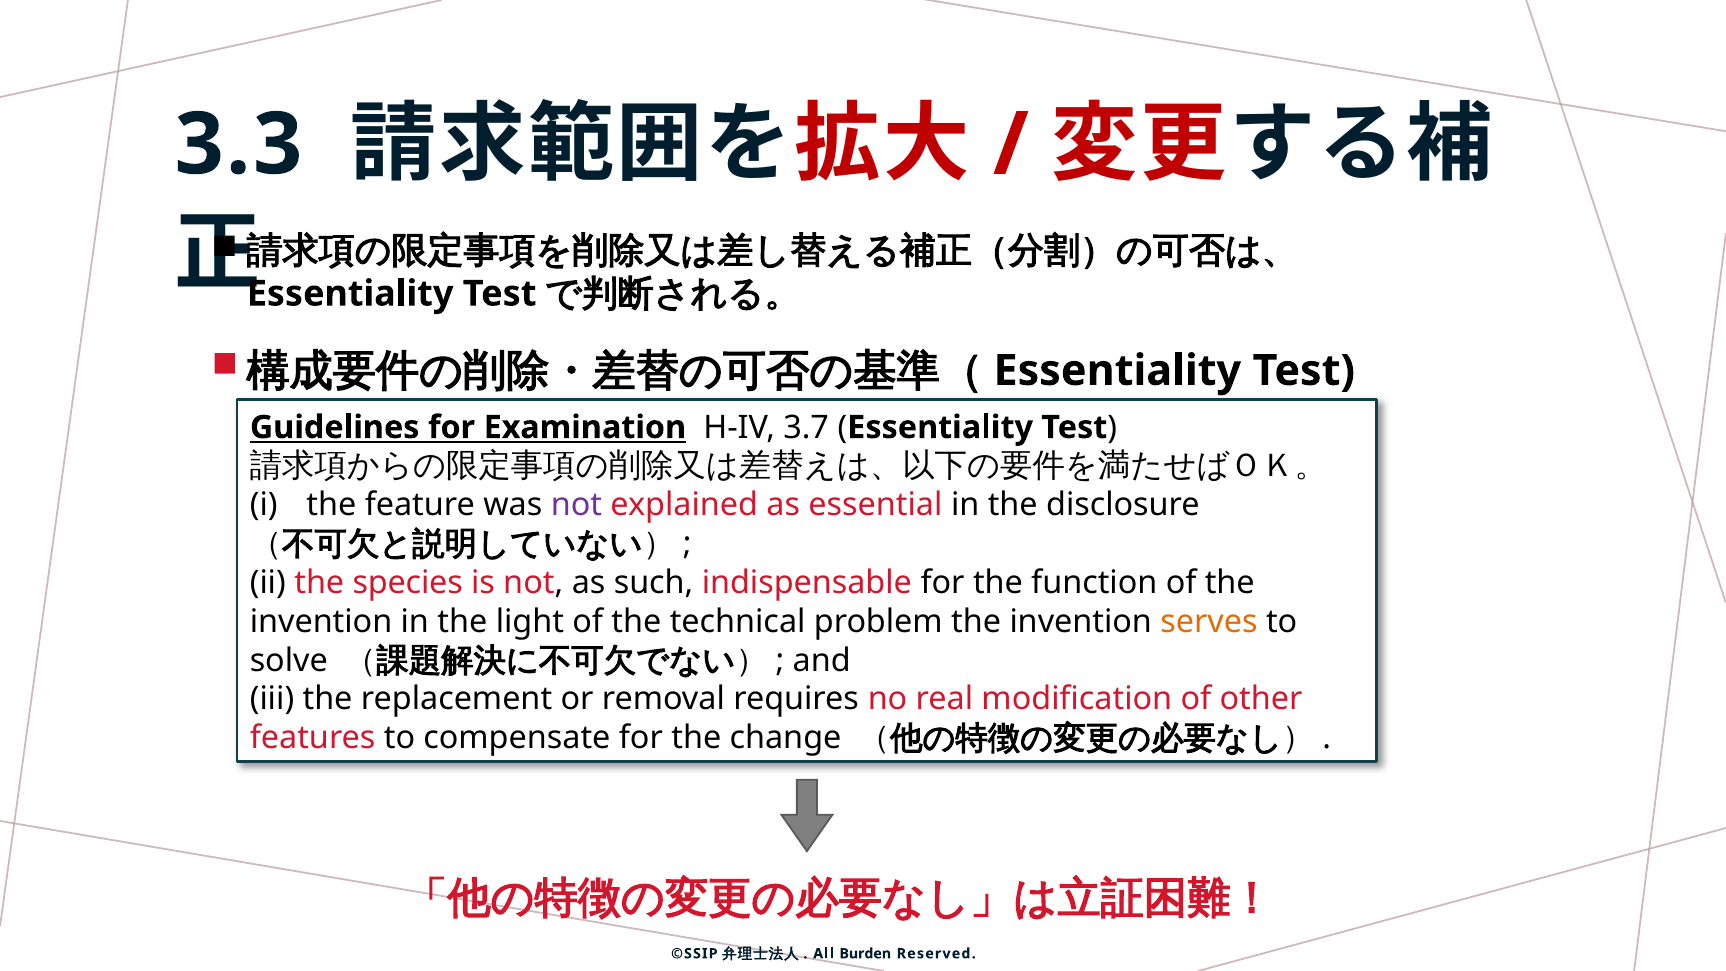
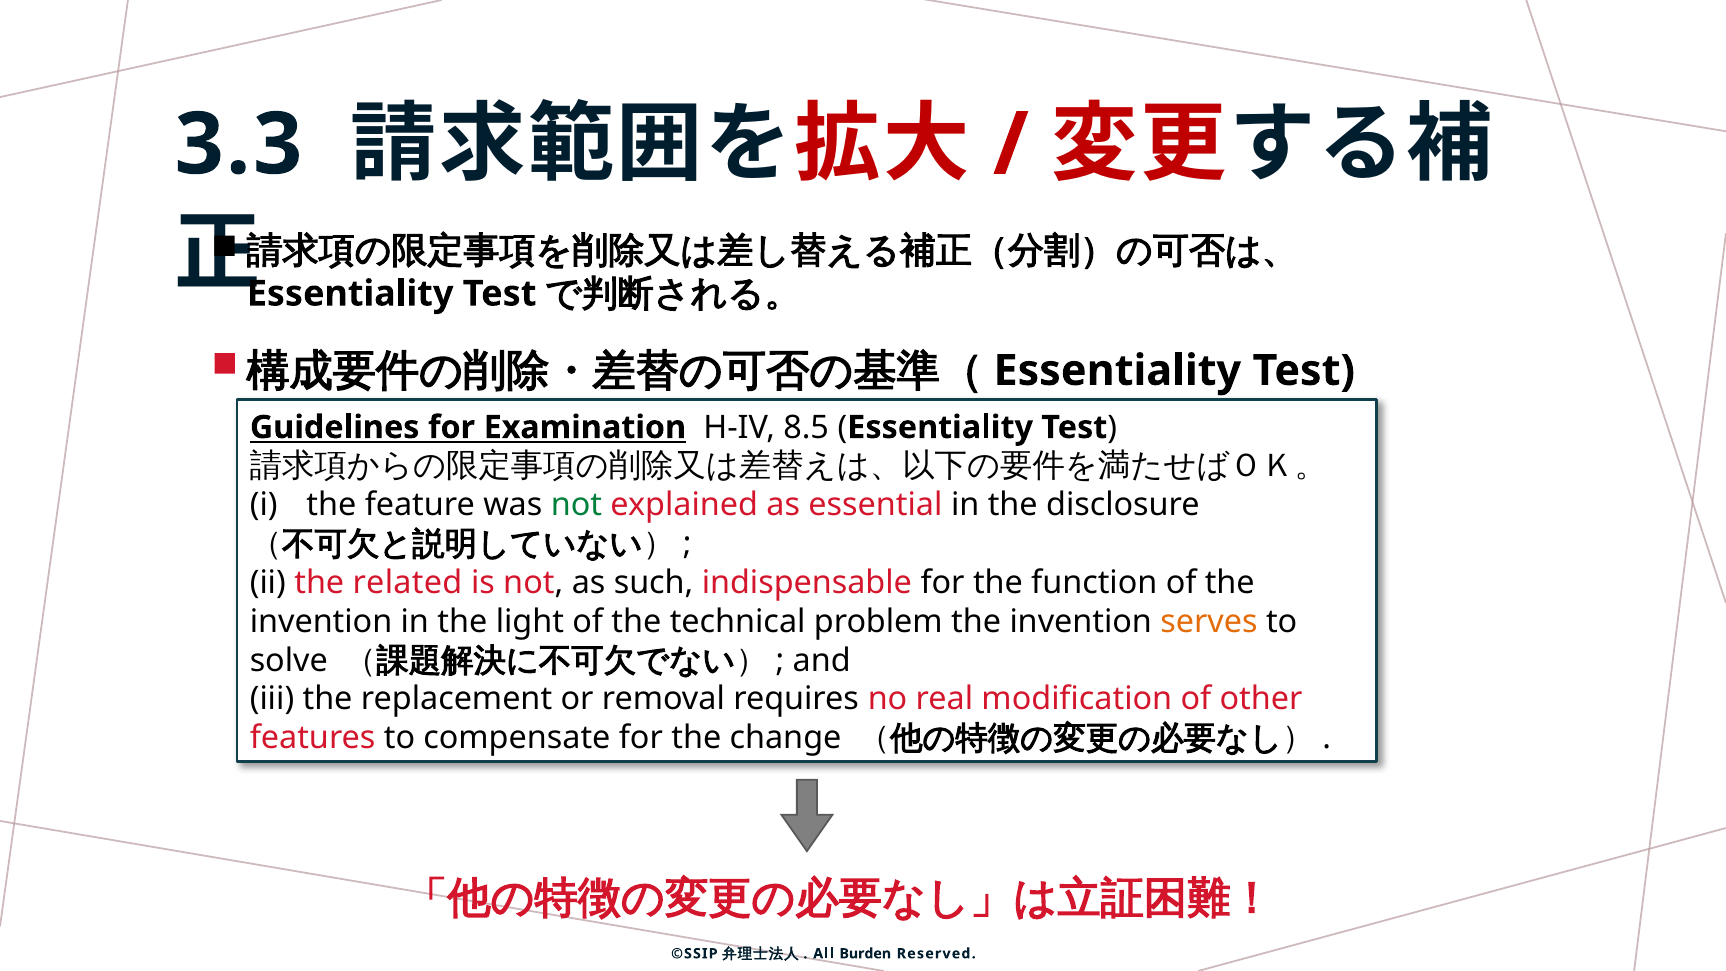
3.7: 3.7 -> 8.5 (806, 427)
not colour: purple -> green (577, 505)
species: species -> related (407, 583)
